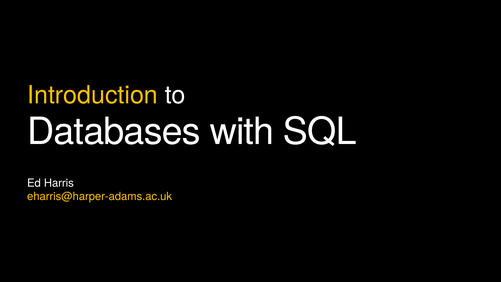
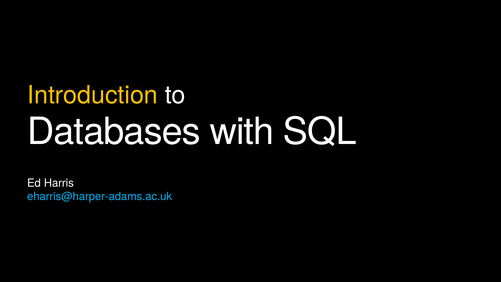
eharris@harper-adams.ac.uk colour: yellow -> light blue (100, 196)
